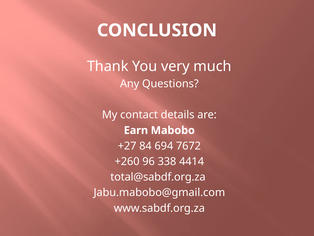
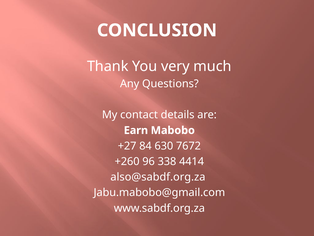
694: 694 -> 630 (164, 146)
total@sabdf.org.za: total@sabdf.org.za -> also@sabdf.org.za (158, 177)
